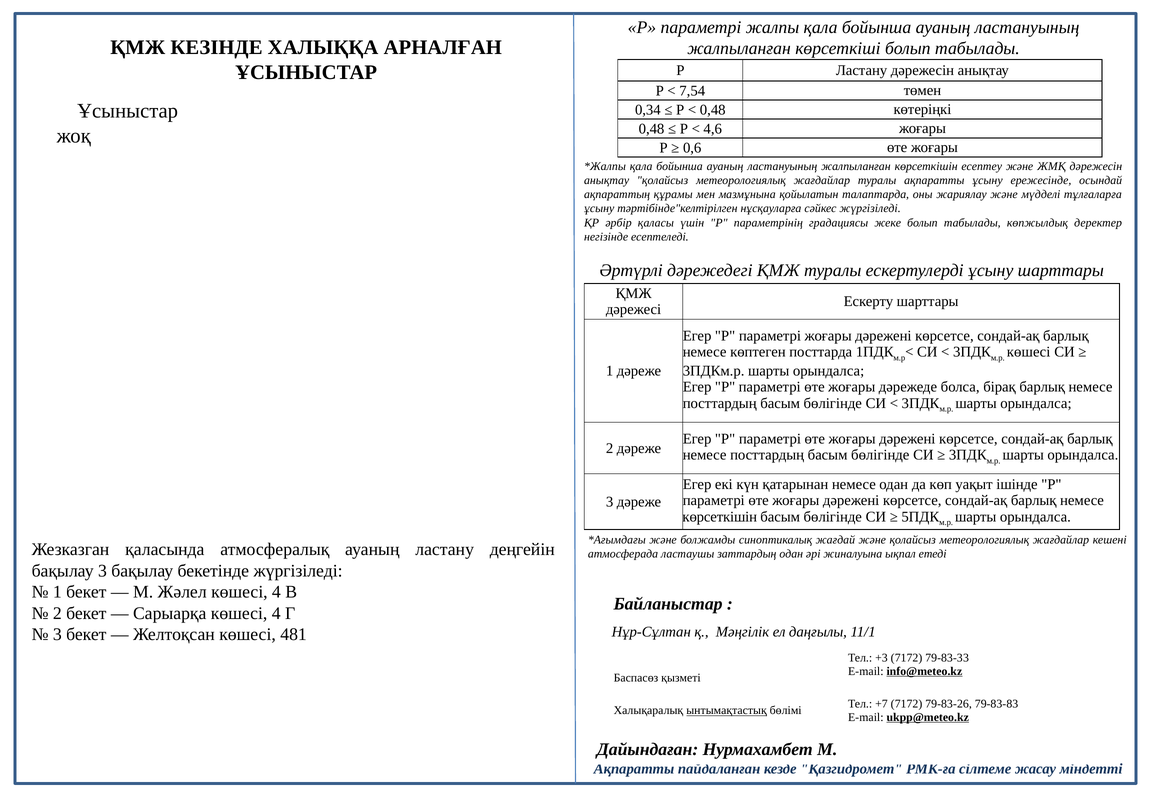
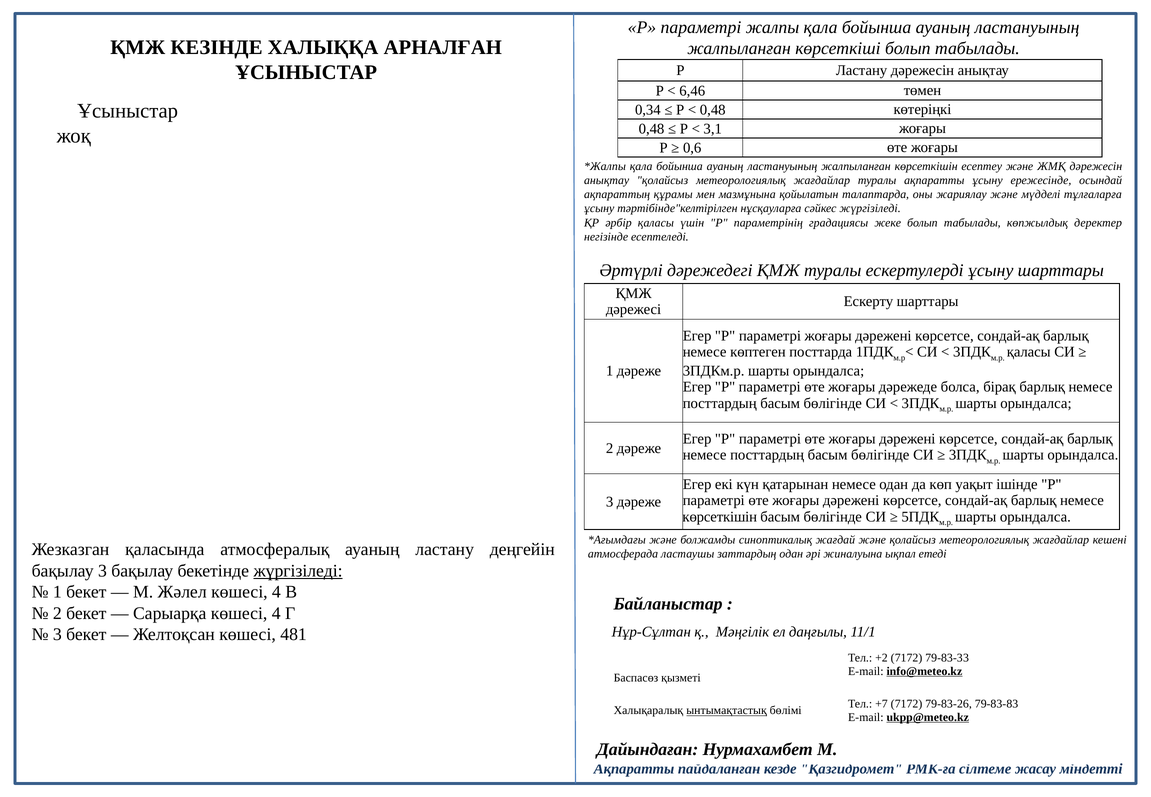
7,54: 7,54 -> 6,46 (692, 91)
4,6: 4,6 -> 3,1 (713, 129)
көшесі: көшесі -> қаласы (1029, 352)
жүргізіледі underline: none -> present (298, 571)
+3: +3 -> +2 (881, 658)
